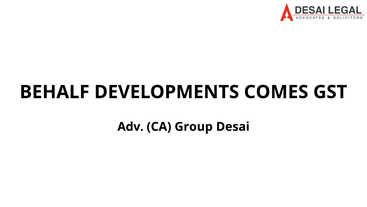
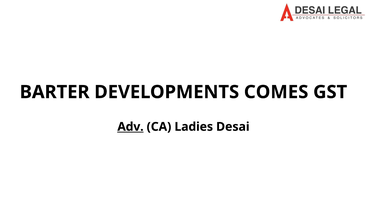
BEHALF: BEHALF -> BARTER (55, 92)
Adv underline: none -> present (130, 126)
Group: Group -> Ladies (194, 126)
